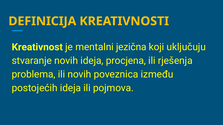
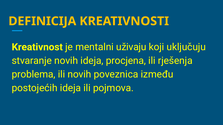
jezična: jezična -> uživaju (131, 47)
